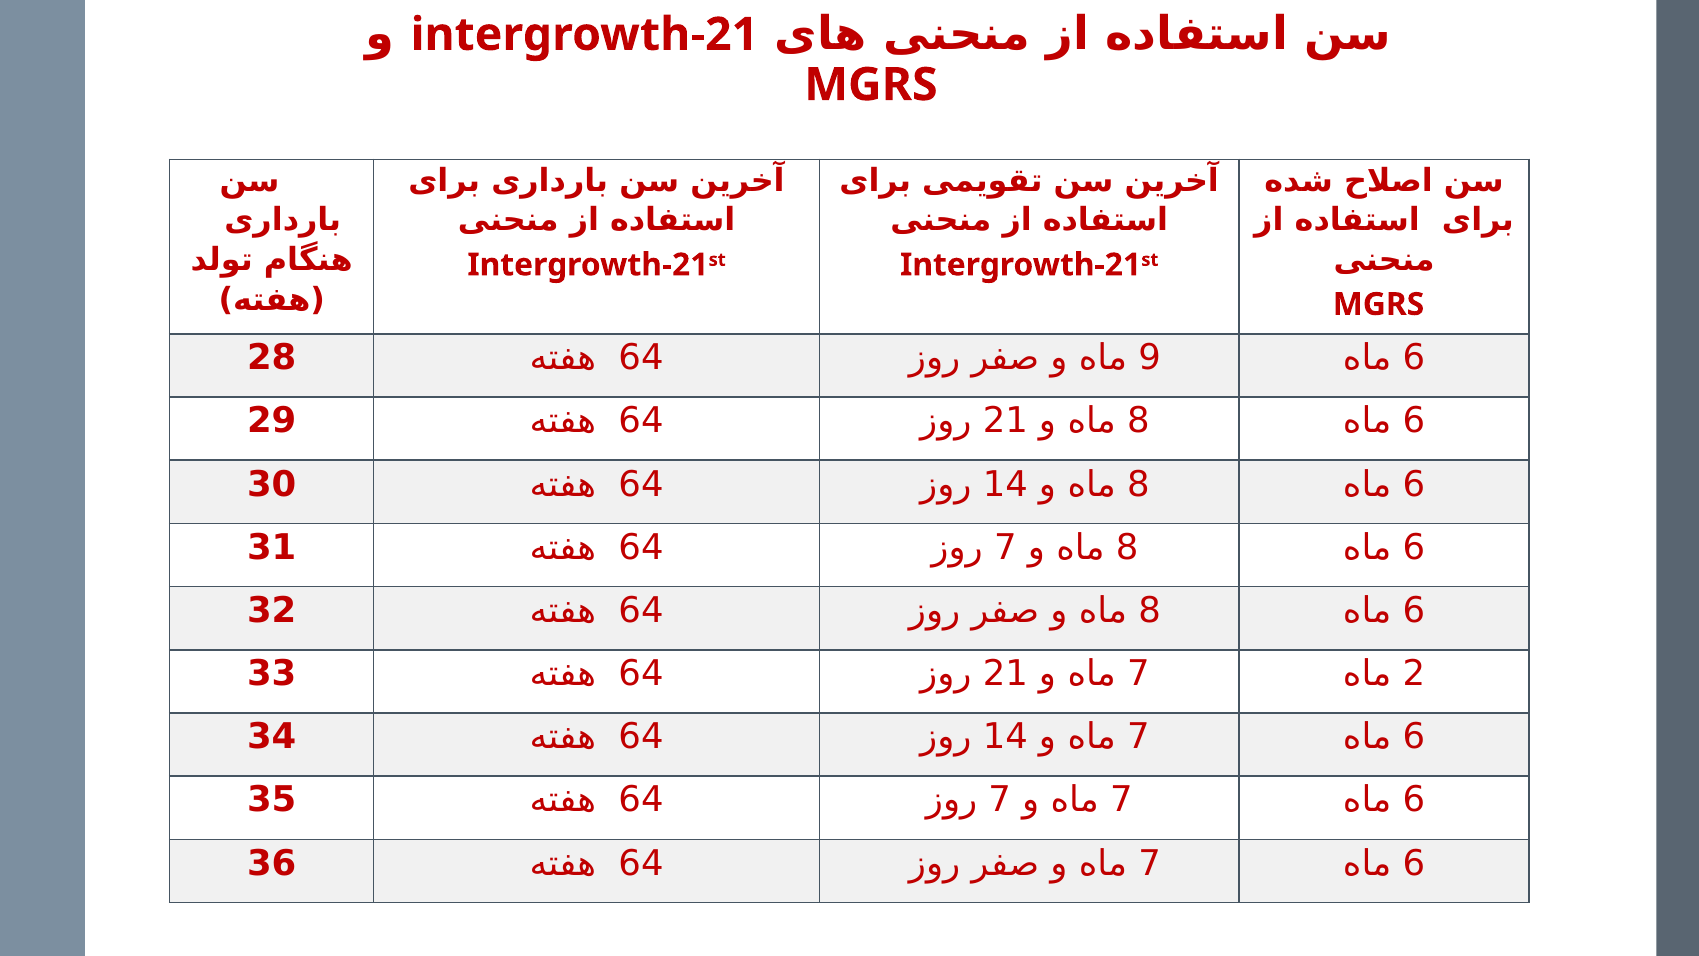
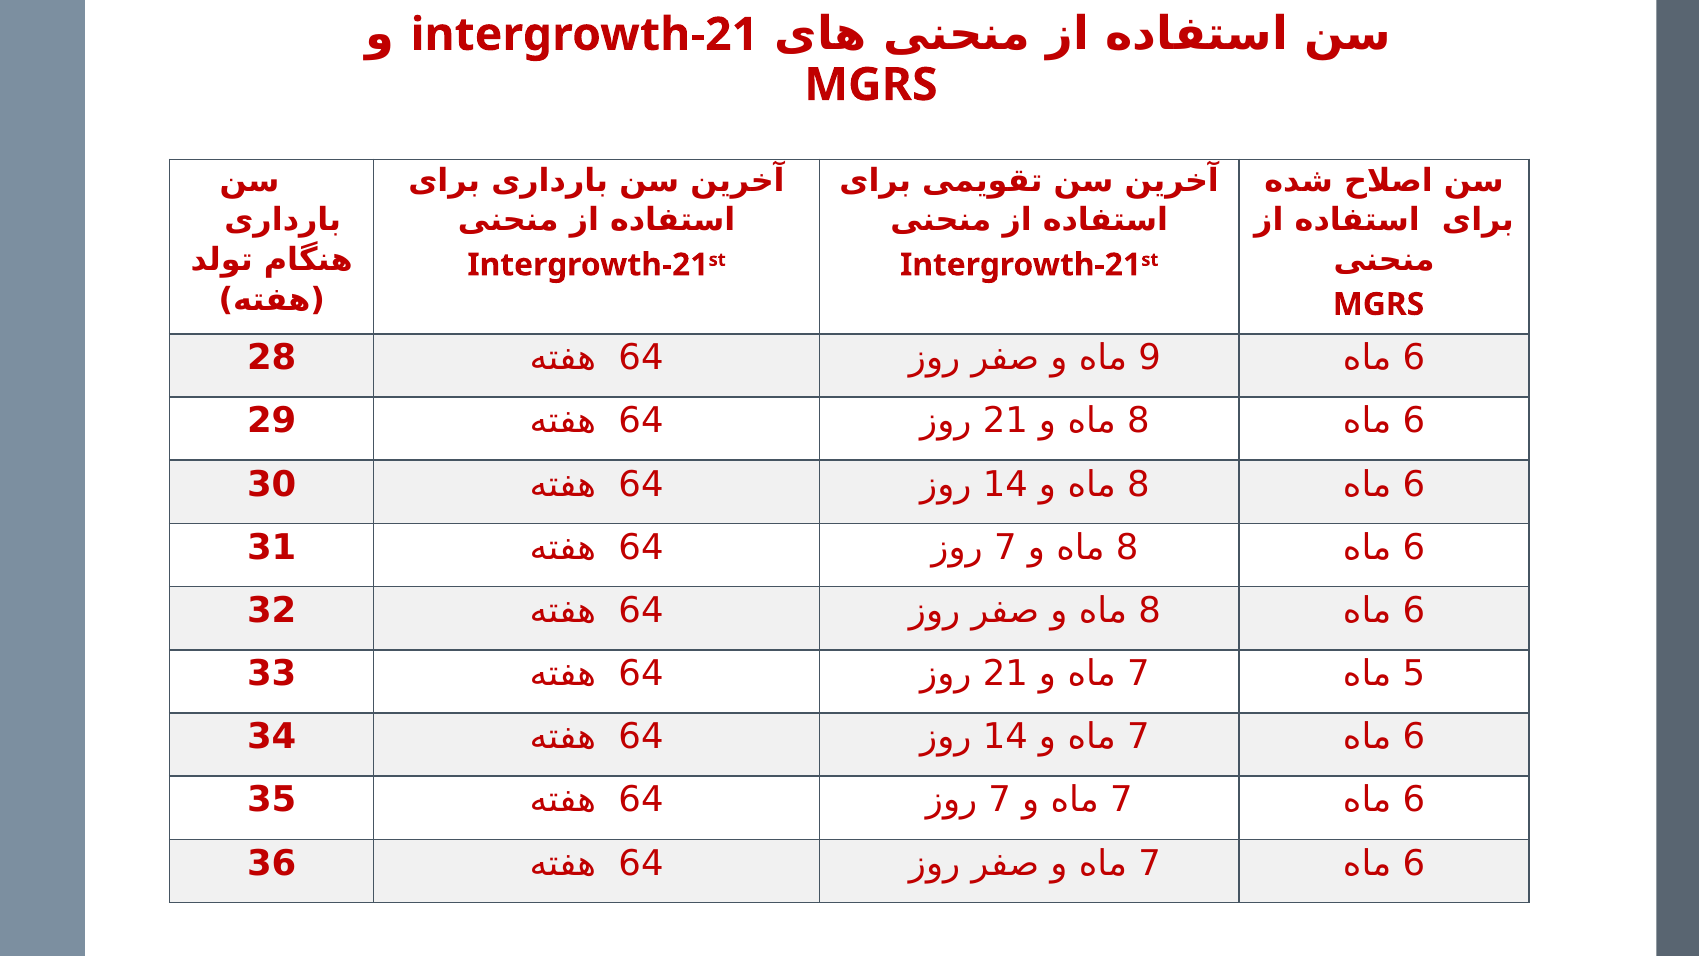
2: 2 -> 5 (1414, 674)
